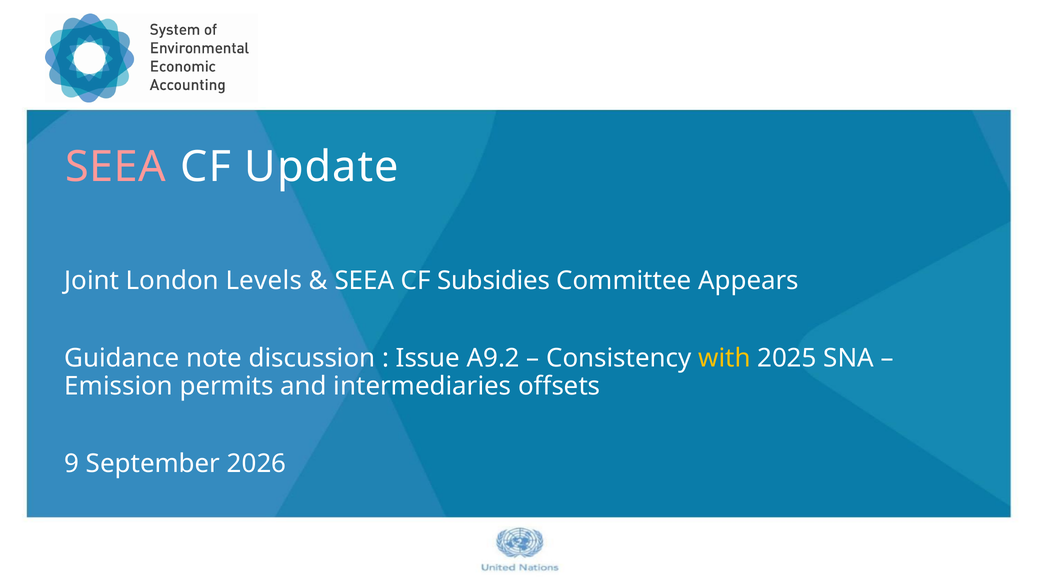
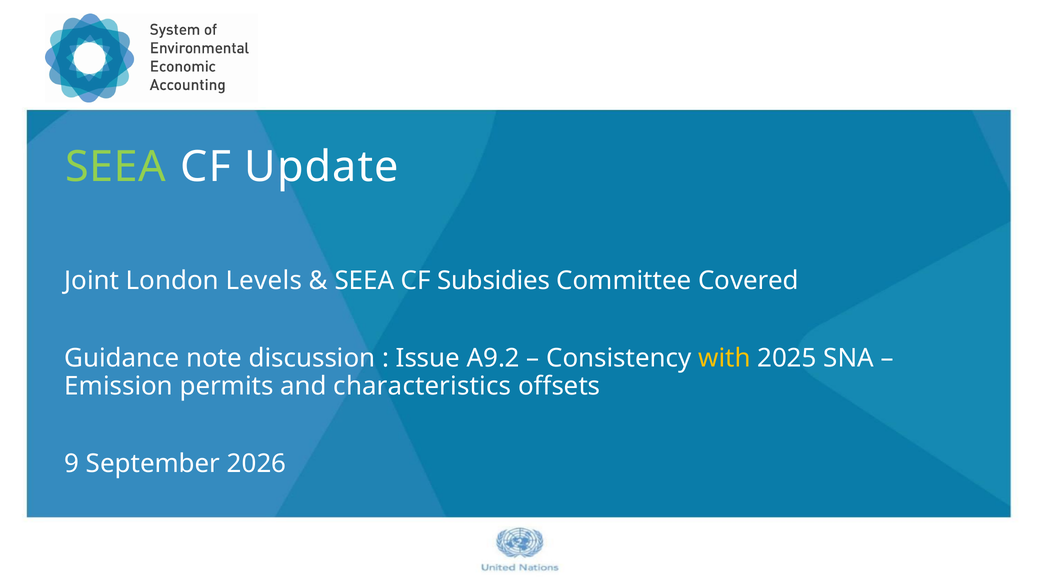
SEEA colour: pink -> light green (115, 167)
Appears: Appears -> Covered (748, 281)
intermediaries: intermediaries -> characteristics (422, 386)
